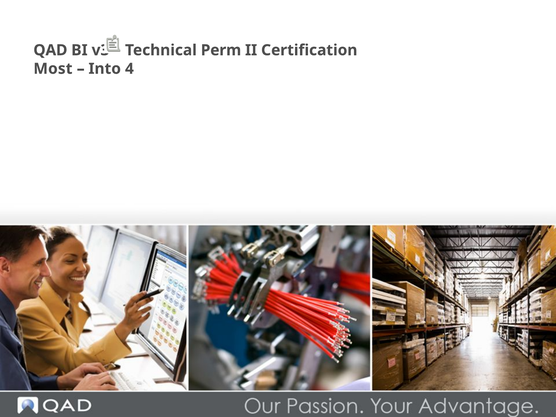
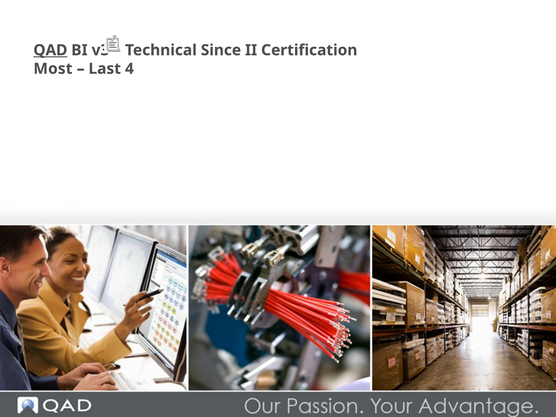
QAD underline: none -> present (50, 50)
Perm: Perm -> Since (221, 50)
Into: Into -> Last (105, 69)
